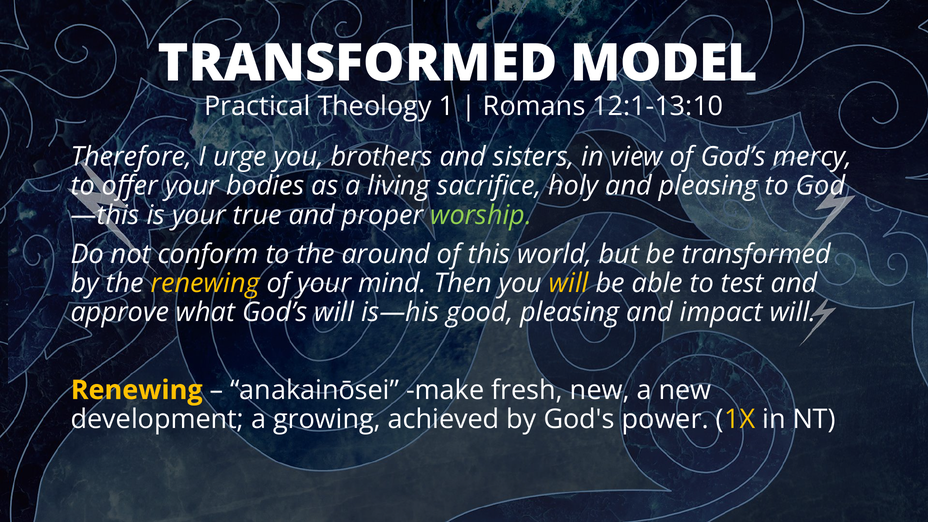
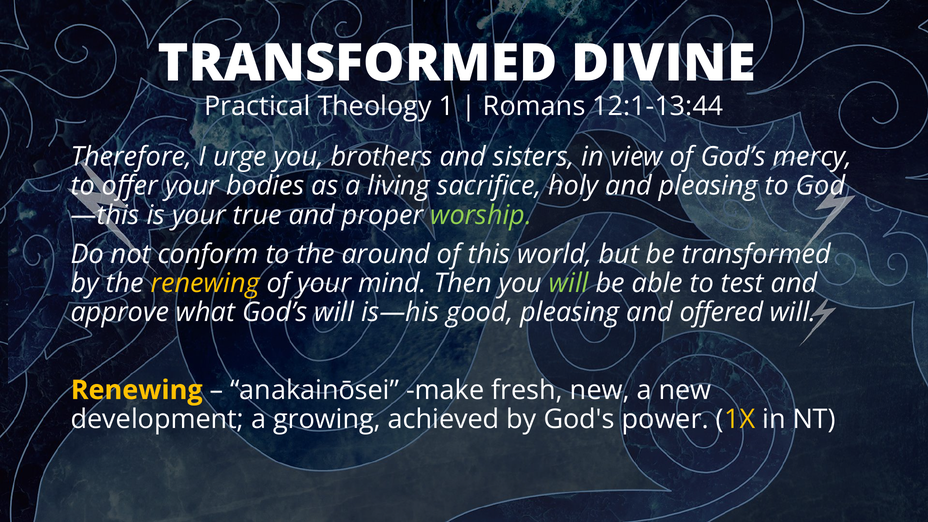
MODEL: MODEL -> DIVINE (663, 63)
12:1-13:10: 12:1-13:10 -> 12:1-13:44 (658, 106)
will colour: yellow -> light green (569, 283)
impact: impact -> offered (721, 312)
